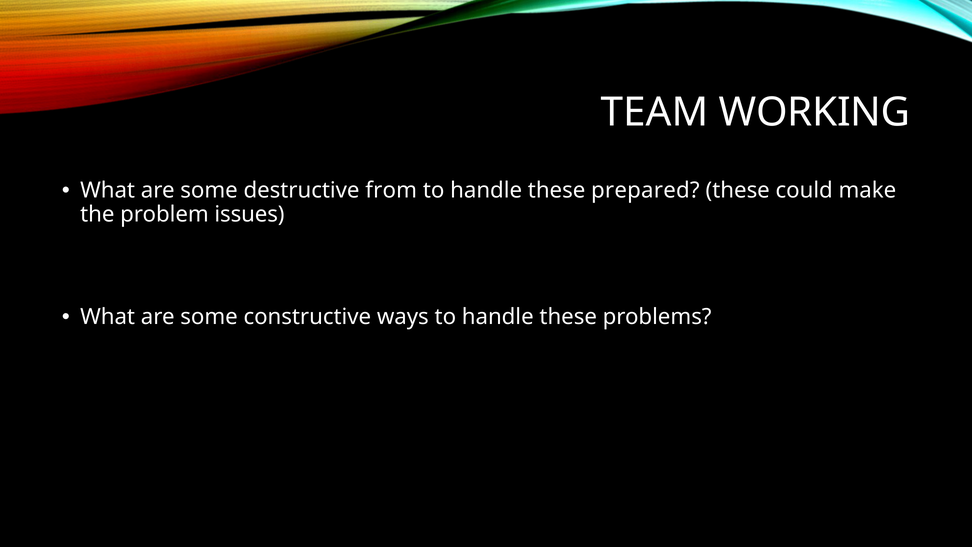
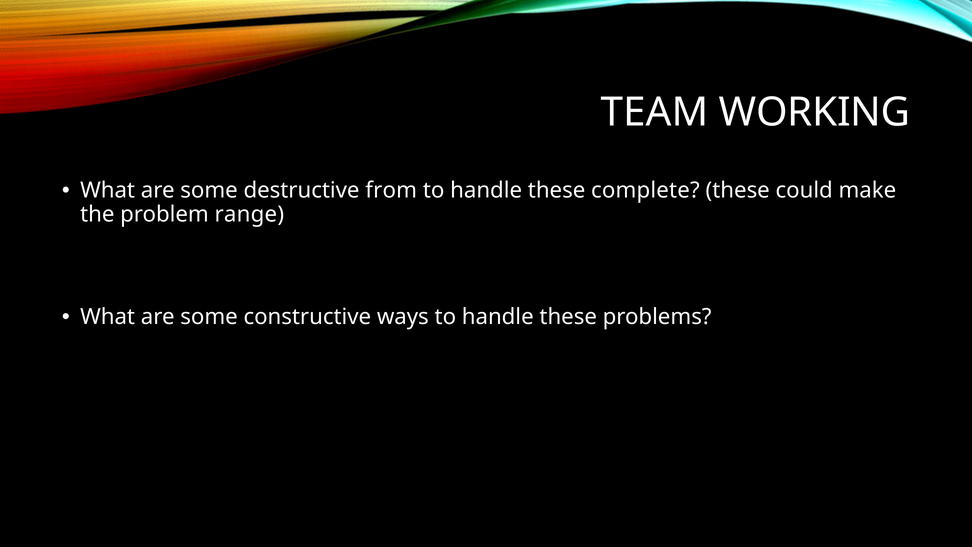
prepared: prepared -> complete (645, 190)
issues: issues -> range (249, 215)
